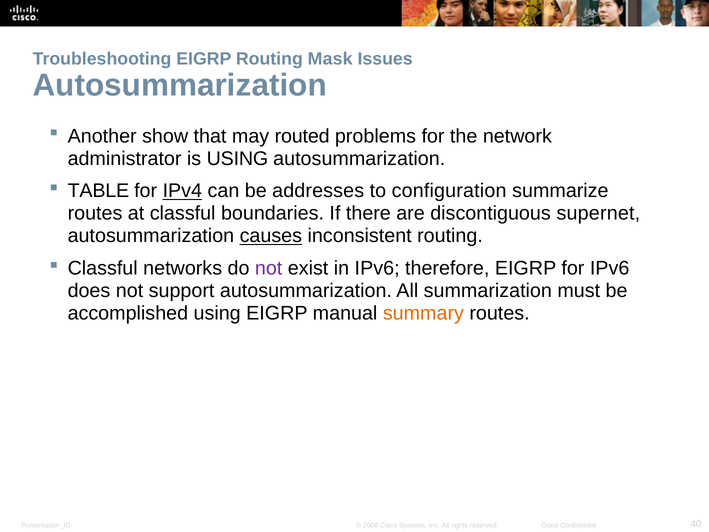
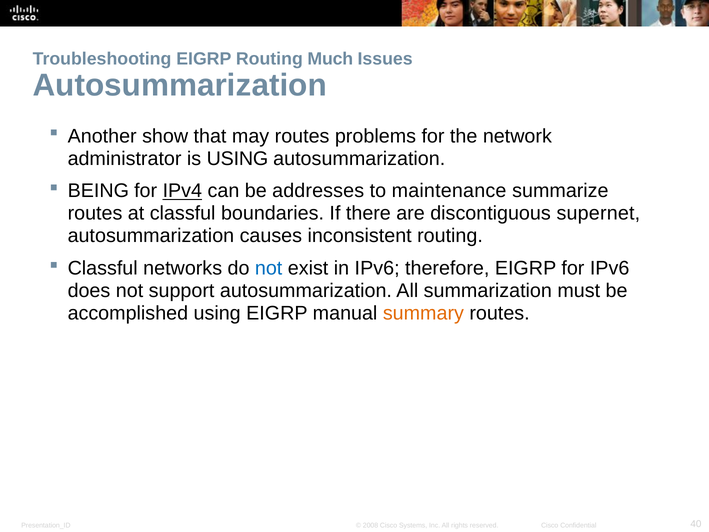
Mask: Mask -> Much (330, 59)
may routed: routed -> routes (302, 136)
TABLE: TABLE -> BEING (98, 191)
configuration: configuration -> maintenance (449, 191)
causes underline: present -> none (271, 236)
not colour: purple -> blue (269, 268)
